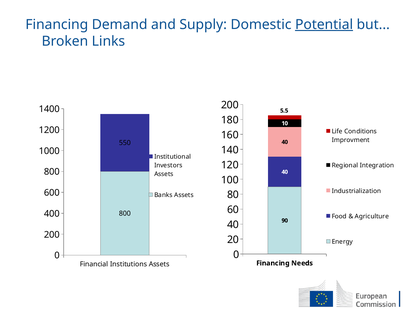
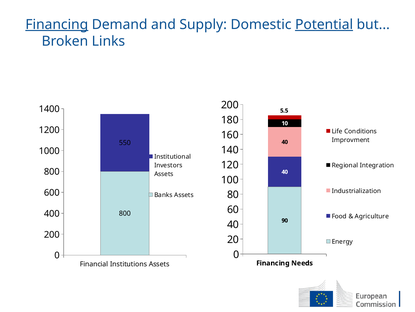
Financing underline: none -> present (57, 24)
